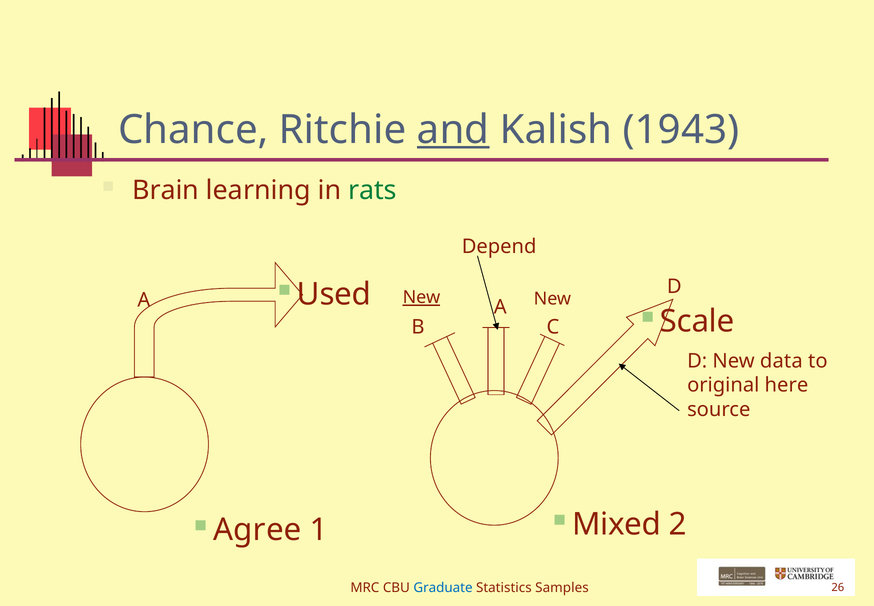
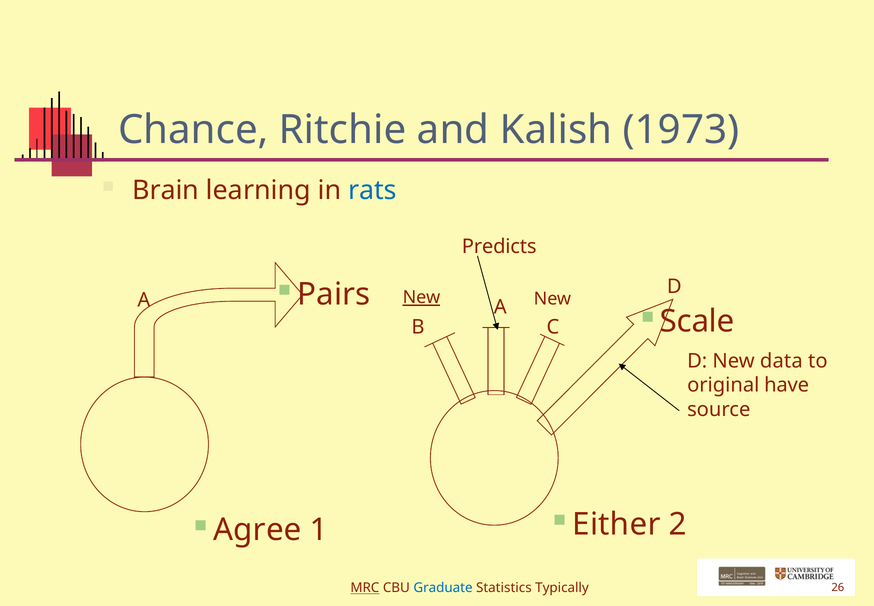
and underline: present -> none (453, 130)
1943: 1943 -> 1973 (681, 130)
rats colour: green -> blue (372, 190)
Depend: Depend -> Predicts (499, 246)
Used: Used -> Pairs (334, 294)
here: here -> have (787, 385)
Mixed: Mixed -> Either (616, 524)
MRC underline: none -> present (365, 587)
Samples: Samples -> Typically (562, 587)
